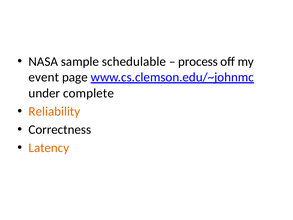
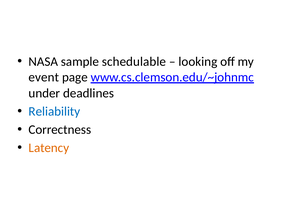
process: process -> looking (198, 61)
complete: complete -> deadlines (89, 93)
Reliability colour: orange -> blue (54, 111)
